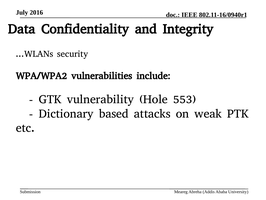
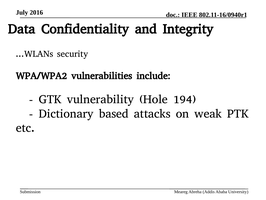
553: 553 -> 194 (185, 99)
